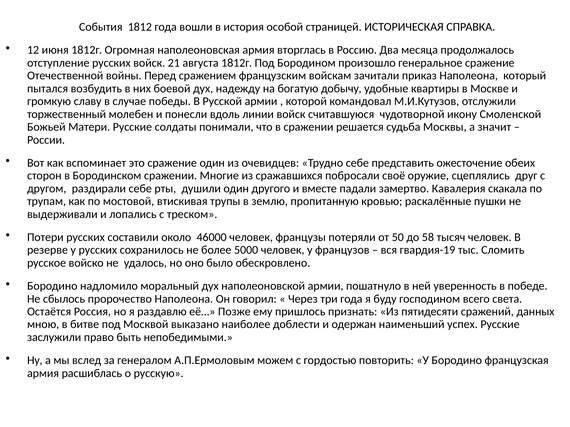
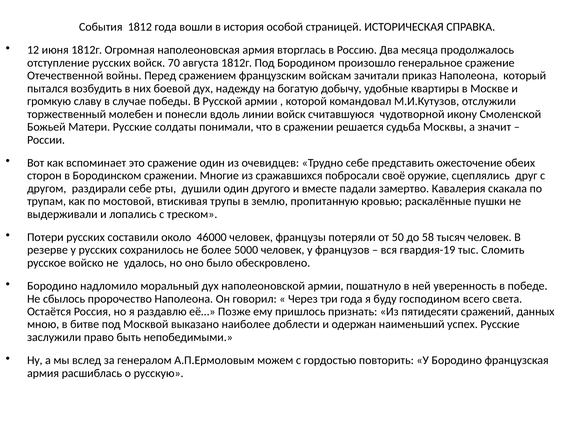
21: 21 -> 70 (174, 63)
